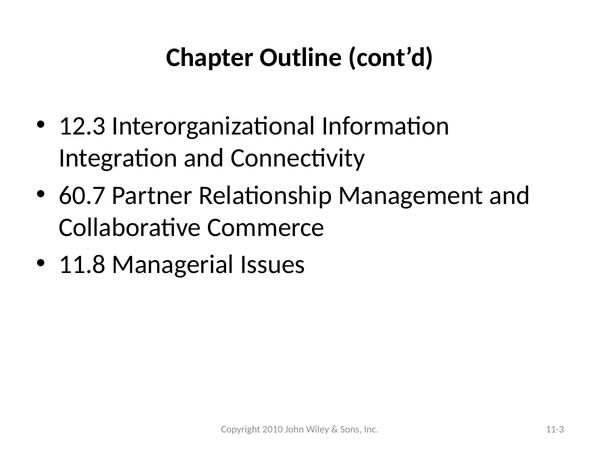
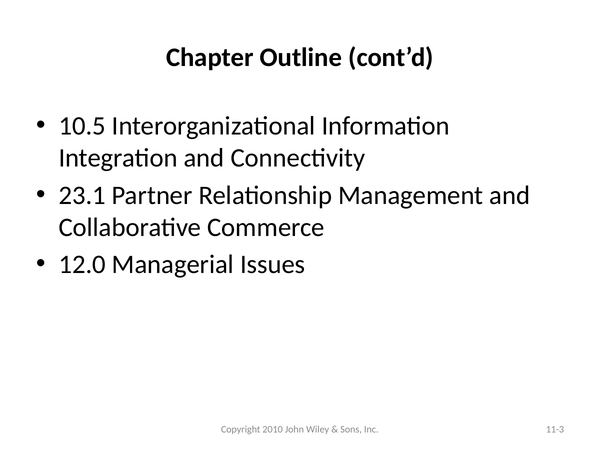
12.3: 12.3 -> 10.5 (82, 126)
60.7: 60.7 -> 23.1 (82, 195)
11.8: 11.8 -> 12.0 (82, 265)
